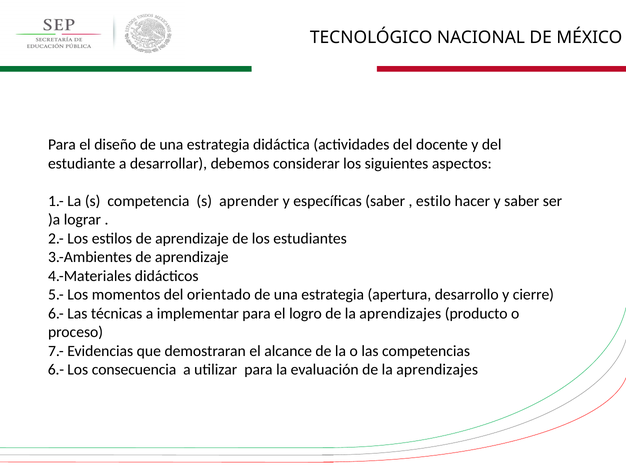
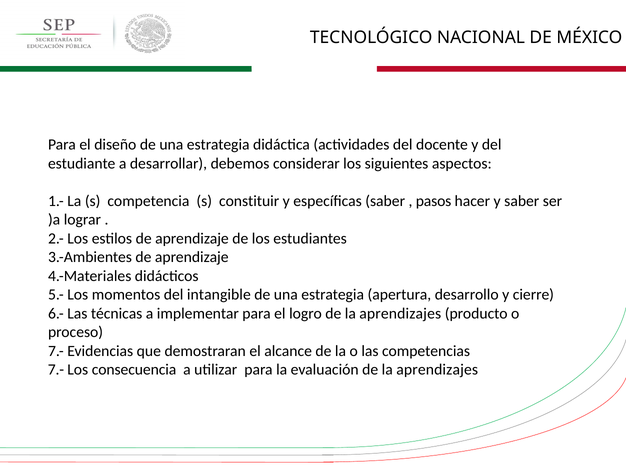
aprender: aprender -> constituir (249, 201)
estilo: estilo -> pasos (434, 201)
orientado: orientado -> intangible (219, 295)
6.-: 6.- -> 7.- (56, 370)
